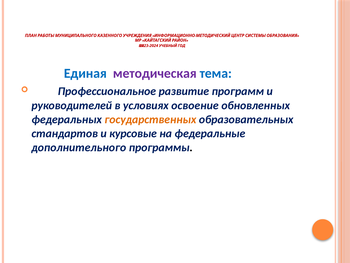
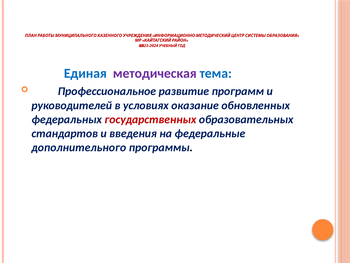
освоение: освоение -> оказание (195, 105)
государственных colour: orange -> red (150, 119)
курсовые: курсовые -> введения (133, 133)
